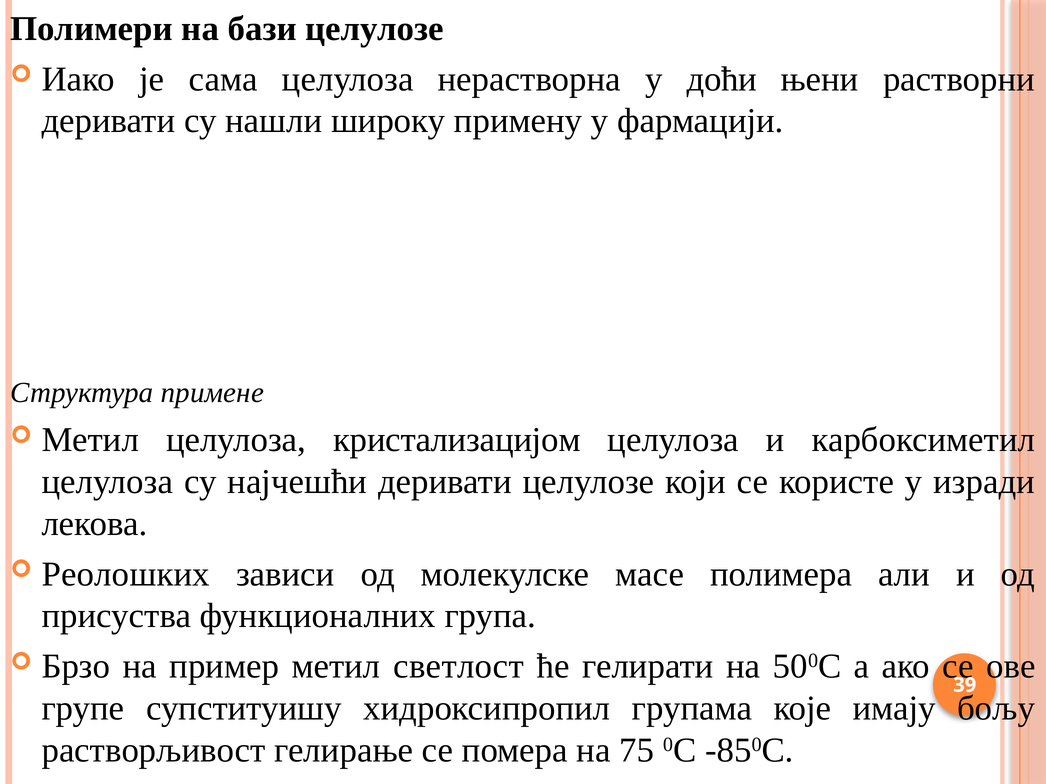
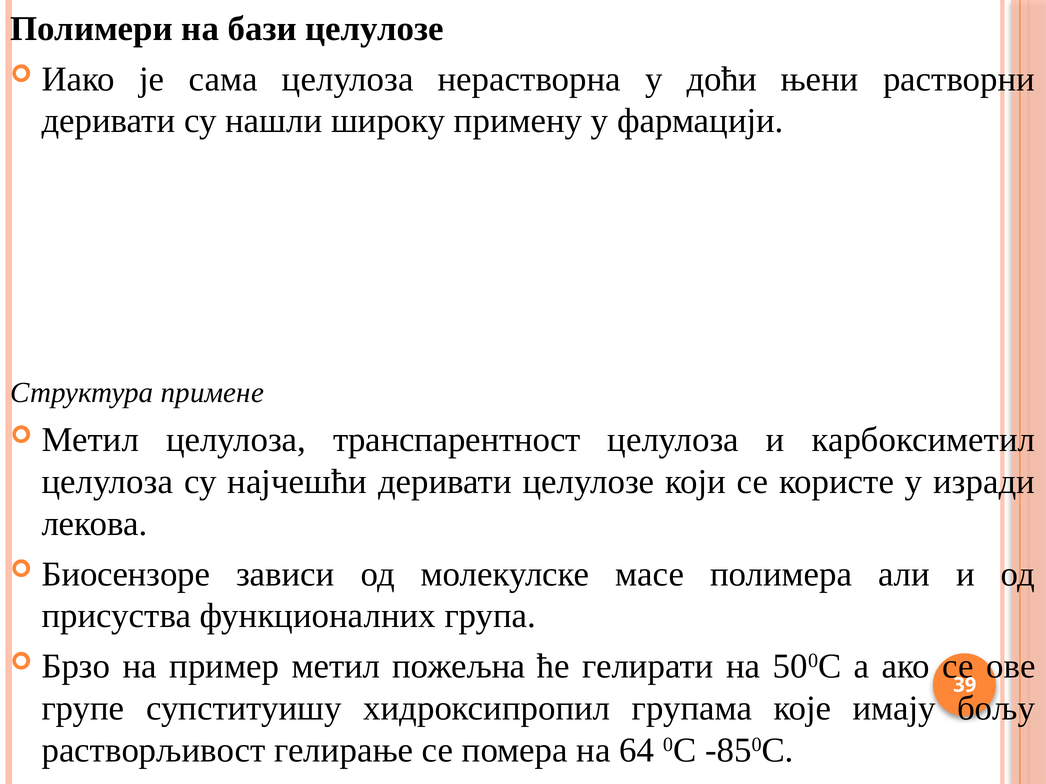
кристализацијом: кристализацијом -> транспарентност (457, 440)
Реолошких: Реолошких -> Биосензоре (126, 574)
светлост: светлост -> пожељна (459, 667)
75: 75 -> 64 (637, 751)
